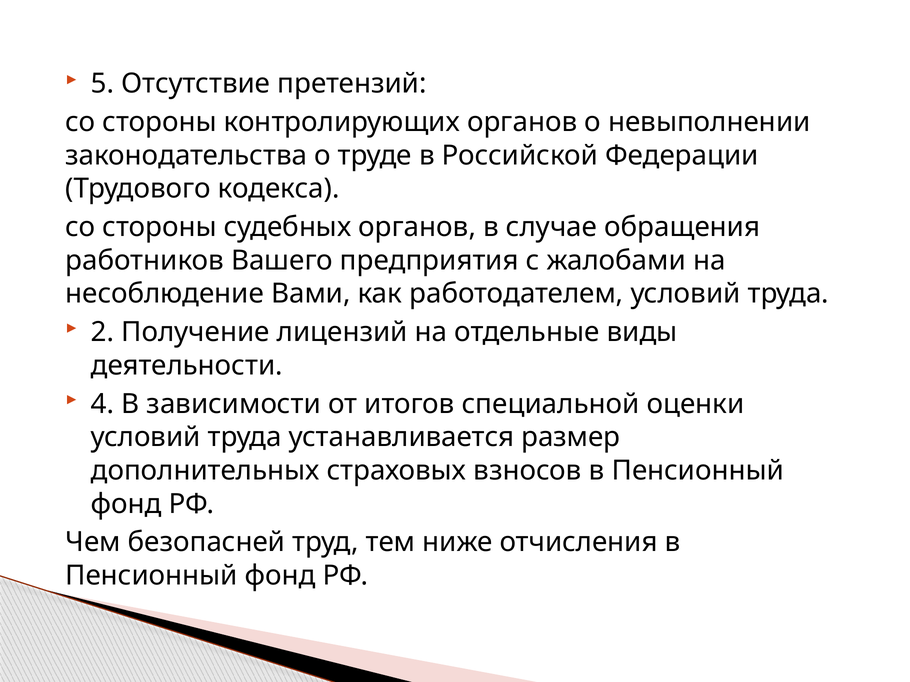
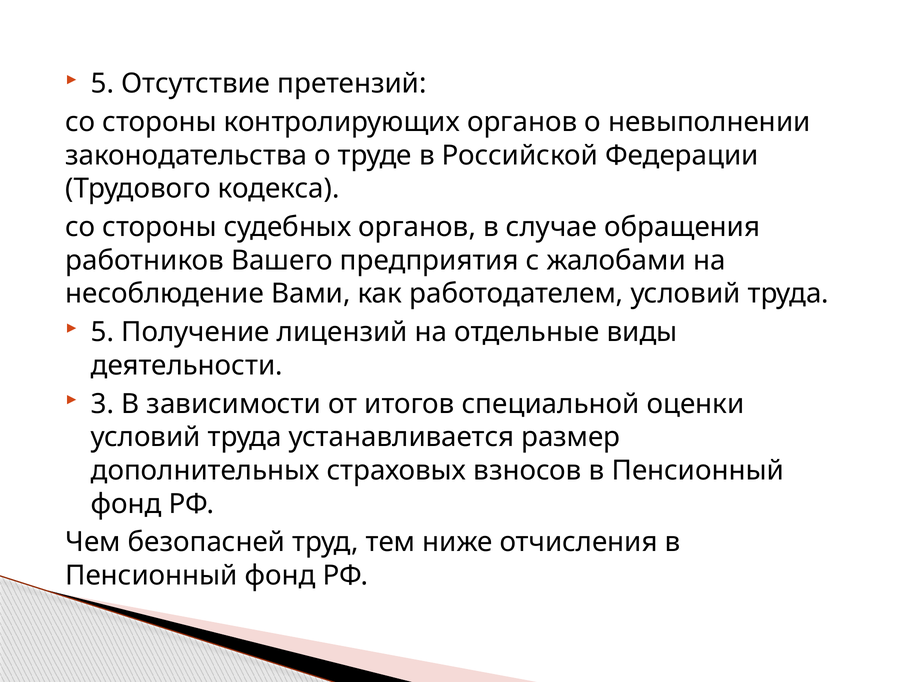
2: 2 -> 5 (102, 332)
4: 4 -> 3 (102, 404)
